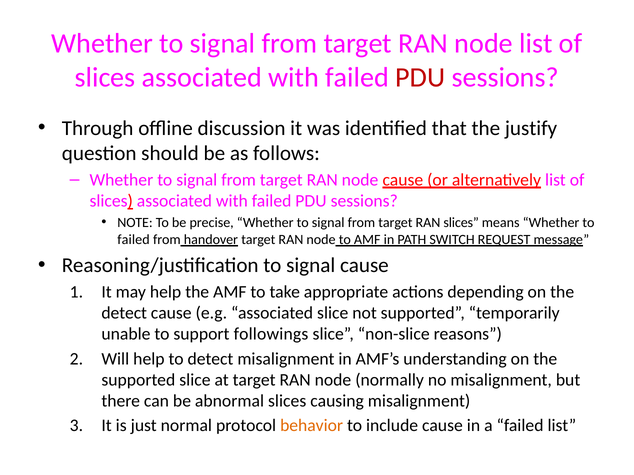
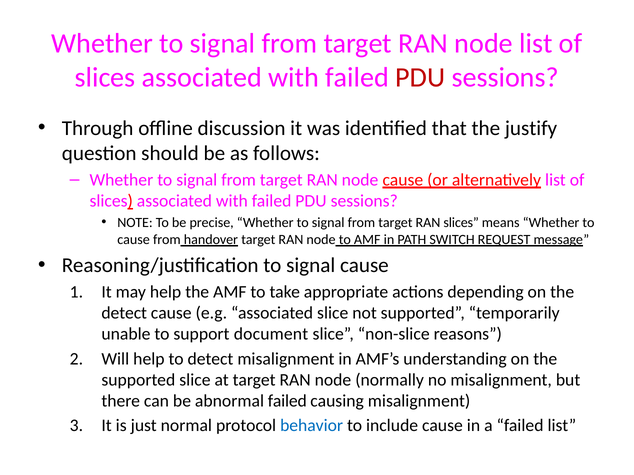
failed: failed -> cause (134, 240)
followings: followings -> document (271, 334)
abnormal slices: slices -> failed (287, 401)
behavior colour: orange -> blue (312, 426)
